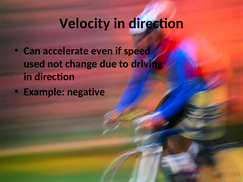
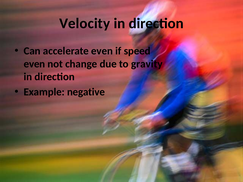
used: used -> even (34, 64)
driving: driving -> gravity (147, 64)
